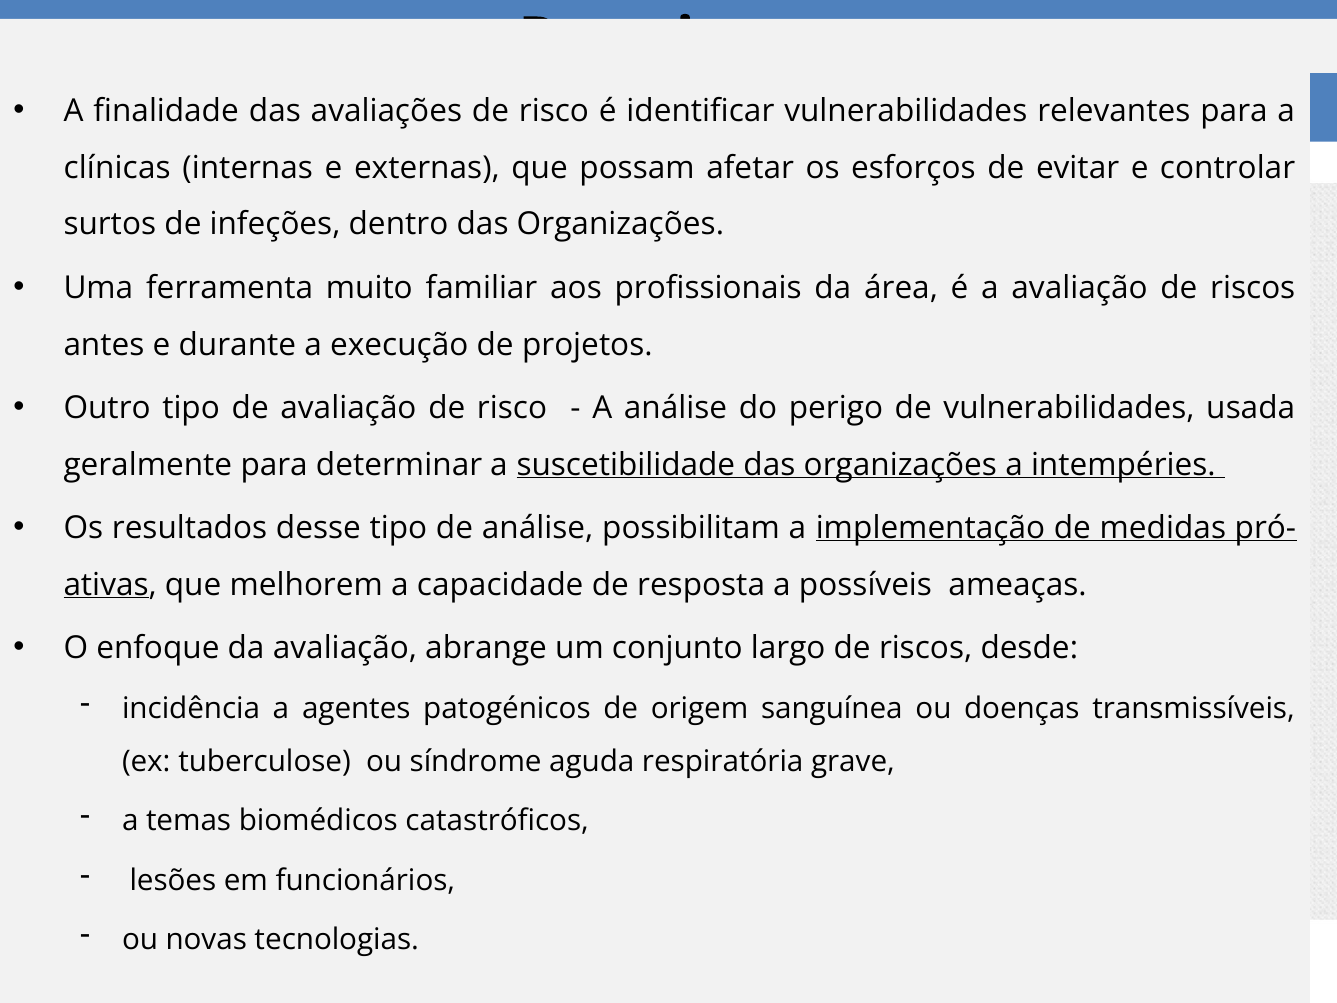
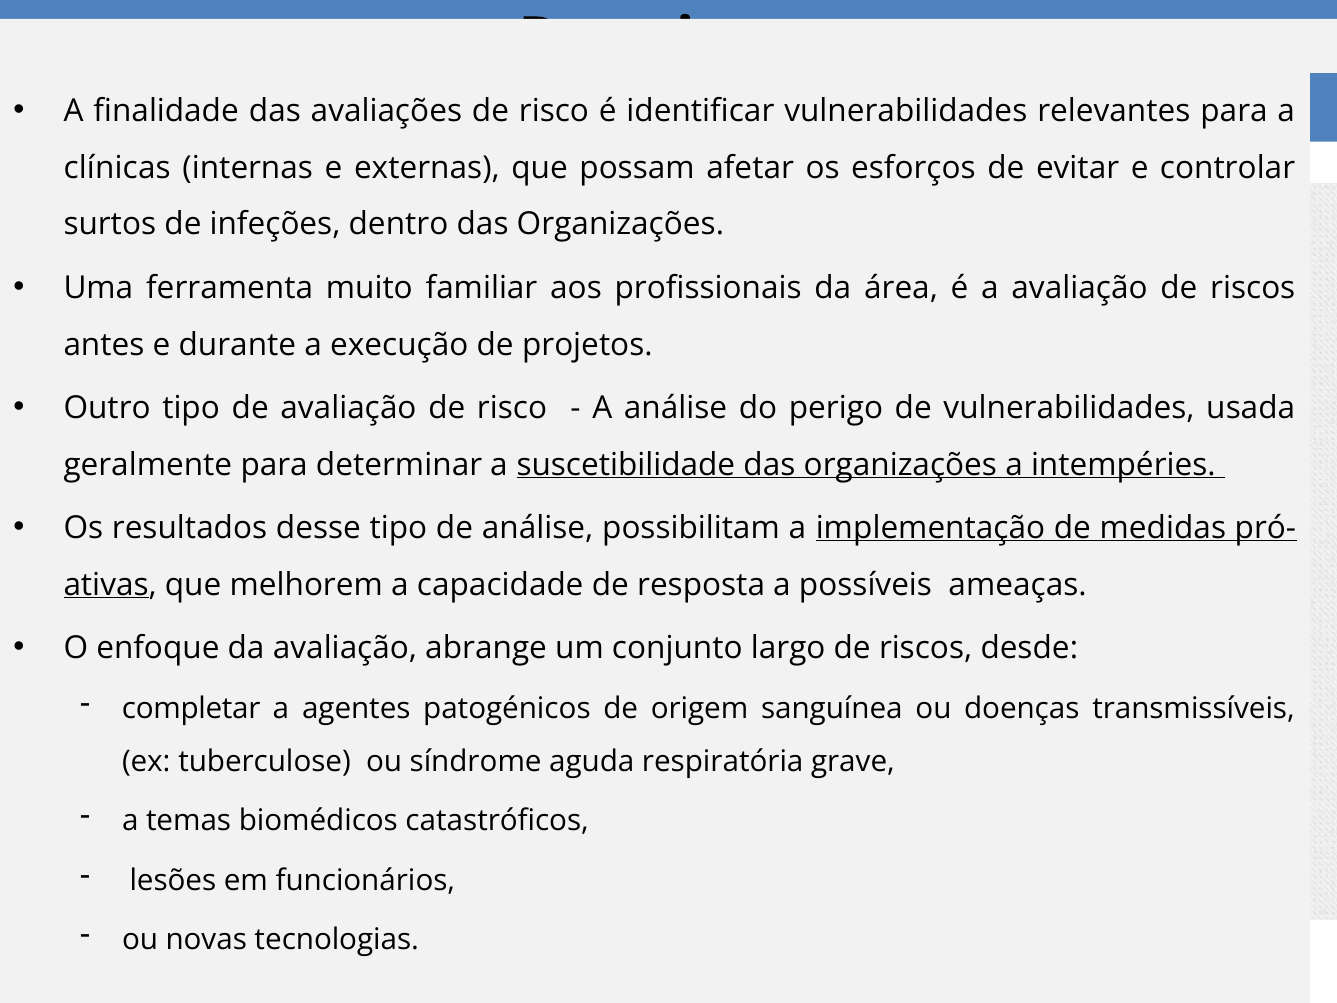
incidência: incidência -> completar (191, 708)
